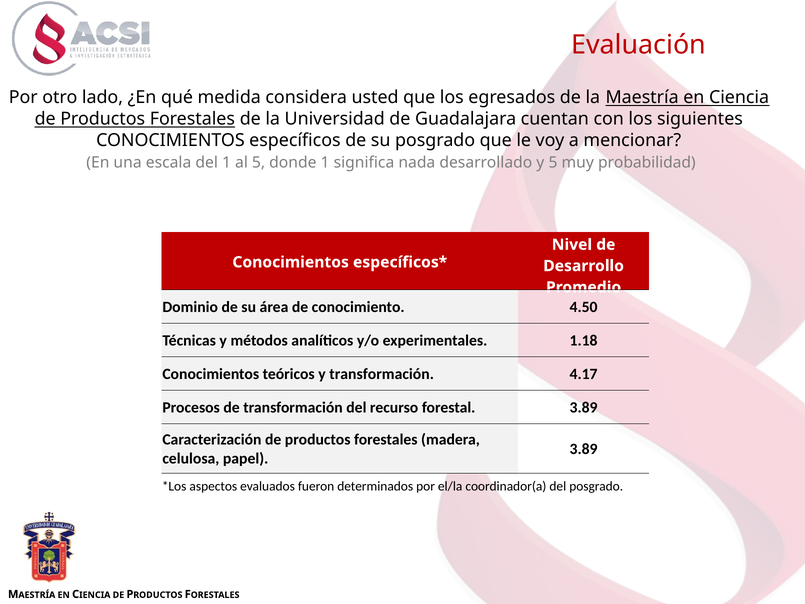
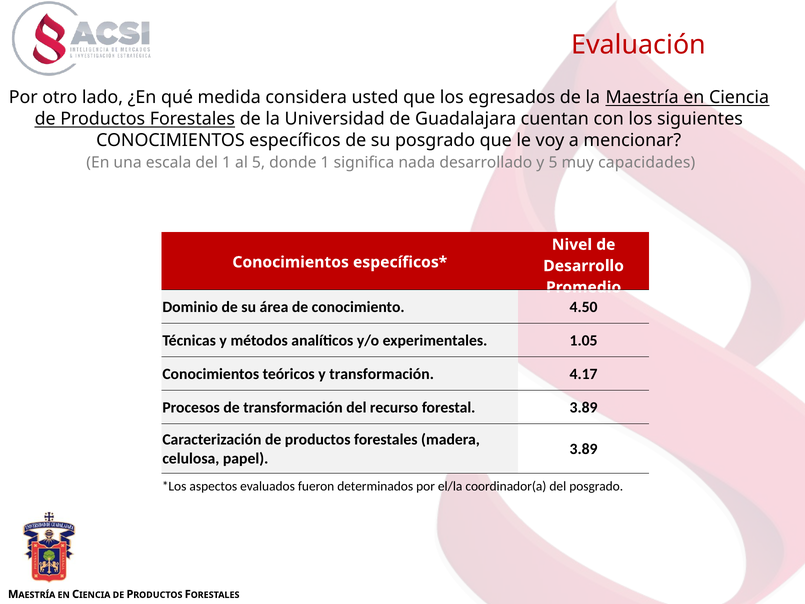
probabilidad: probabilidad -> capacidades (647, 162)
1.18: 1.18 -> 1.05 (584, 340)
